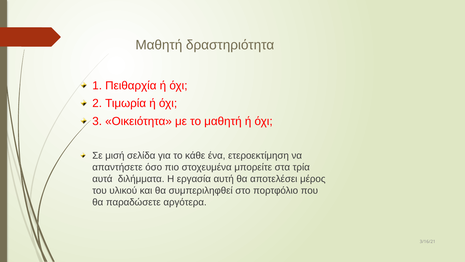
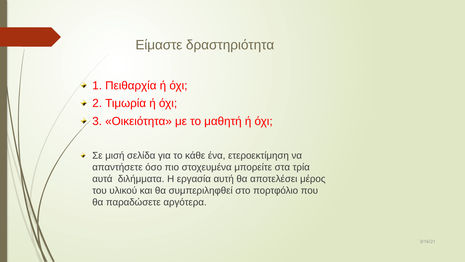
Μαθητή: Μαθητή -> Είμαστε (159, 45)
